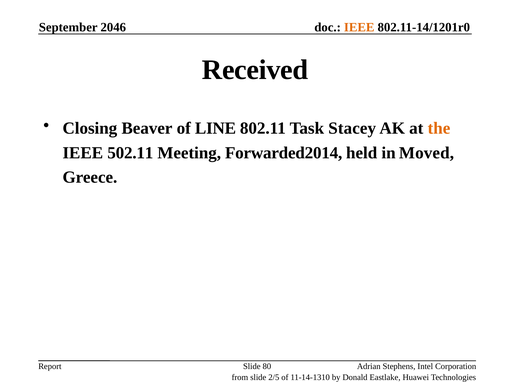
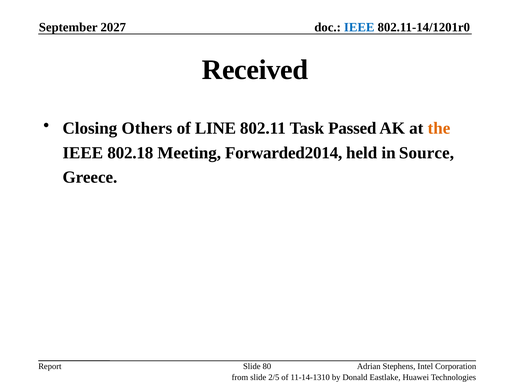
2046: 2046 -> 2027 (113, 27)
IEEE colour: orange -> blue (359, 27)
Beaver: Beaver -> Others (147, 129)
Stacey: Stacey -> Passed (352, 129)
502.11: 502.11 -> 802.18 (130, 153)
Moved: Moved -> Source (427, 153)
